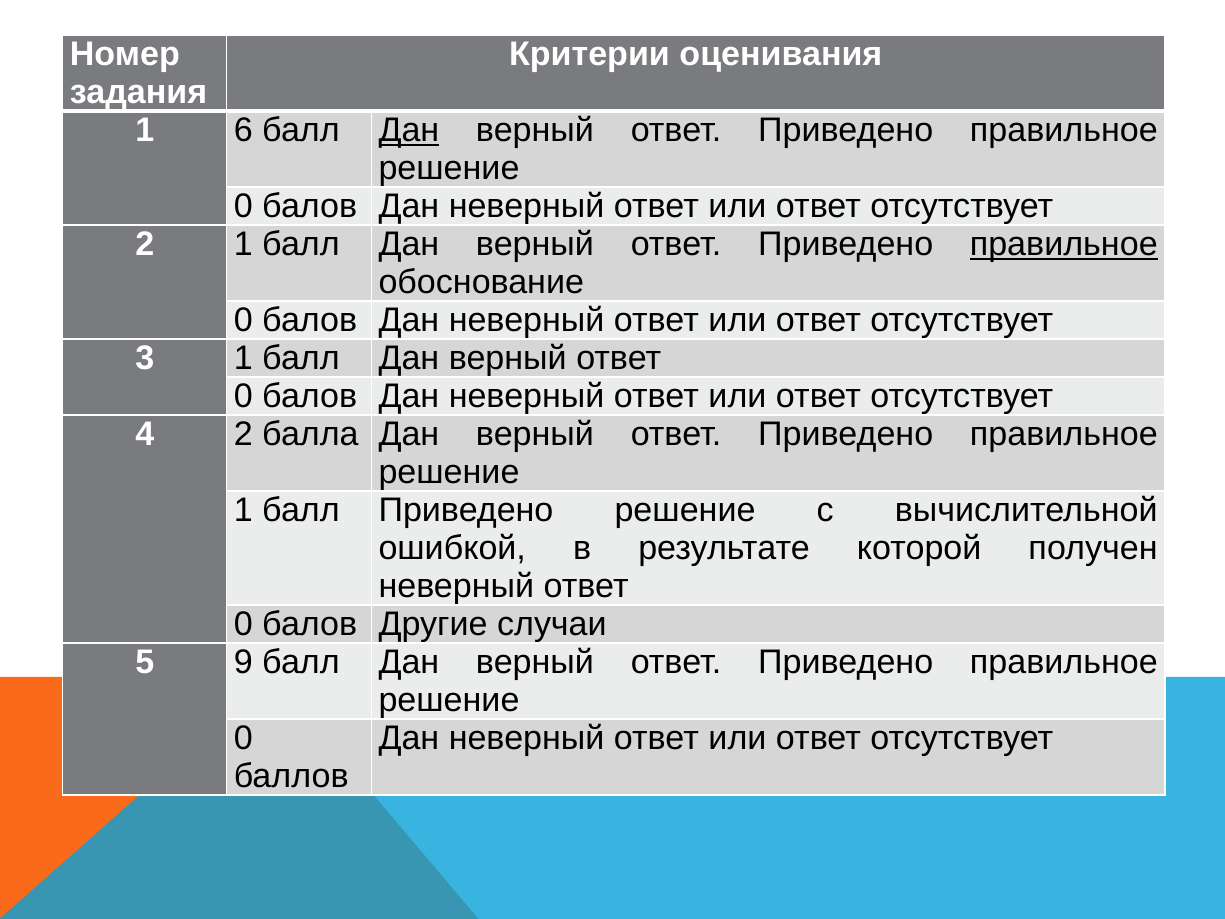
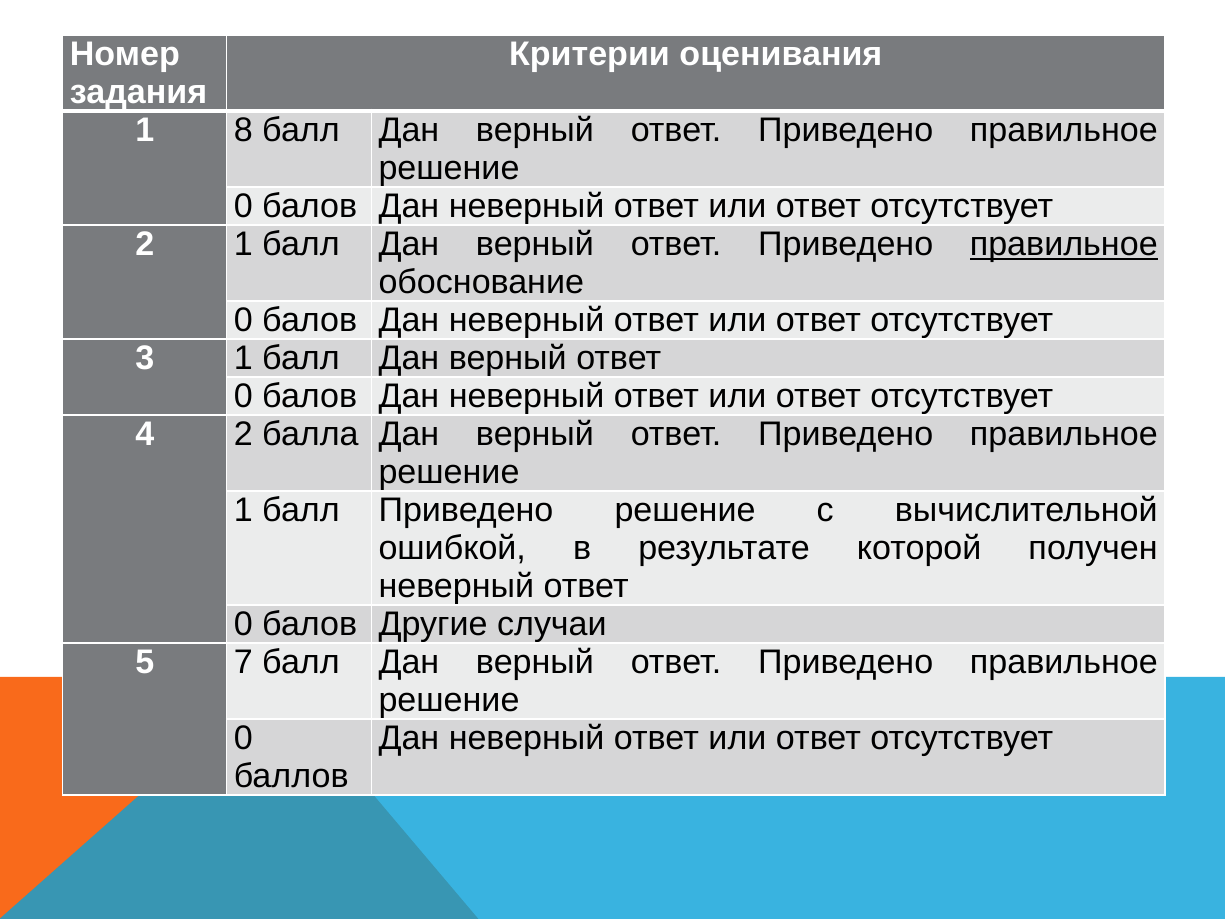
6: 6 -> 8 (243, 130)
Дан underline: present -> none (409, 130)
9: 9 -> 7 (243, 662)
